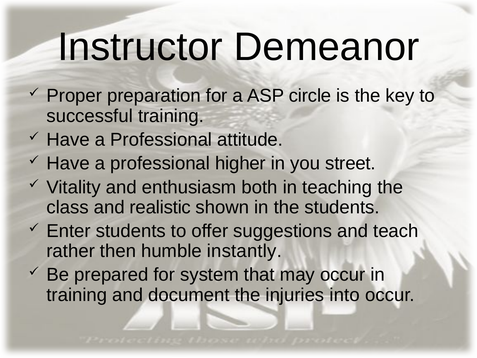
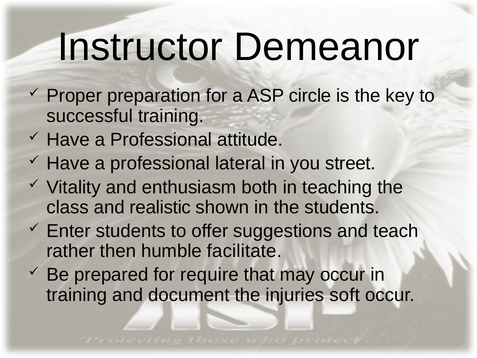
higher: higher -> lateral (240, 163)
instantly: instantly -> facilitate (244, 251)
system: system -> require (209, 275)
into: into -> soft (345, 295)
